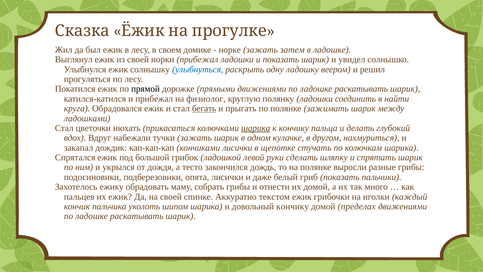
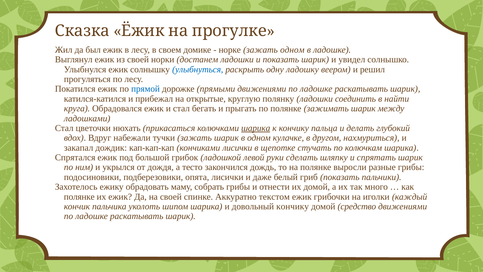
зажать затем: затем -> одном (292, 50)
норки прибежал: прибежал -> достанем (197, 60)
прямой colour: black -> blue (145, 89)
физиолог: физиолог -> открытые (206, 99)
бегать underline: present -> none (204, 108)
пальцев: пальцев -> полянке (79, 196)
пределах: пределах -> средство (357, 206)
